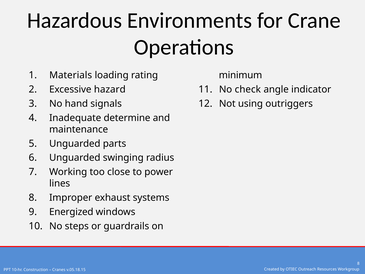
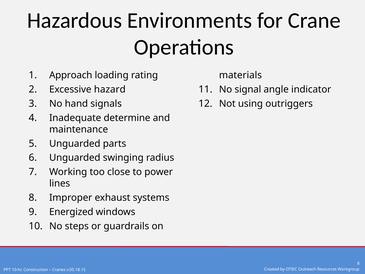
Materials: Materials -> Approach (71, 75)
minimum: minimum -> materials (240, 75)
check: check -> signal (248, 89)
